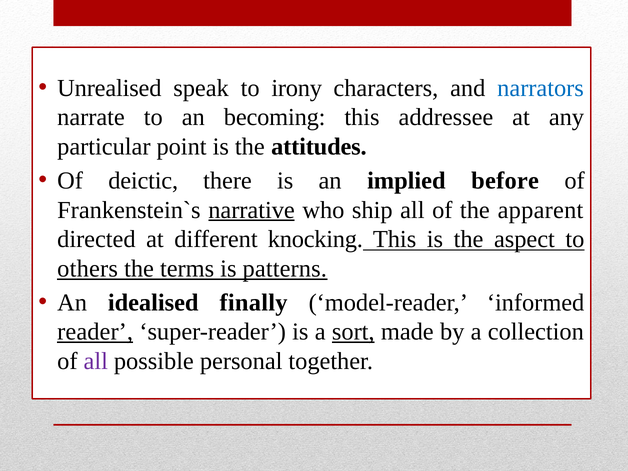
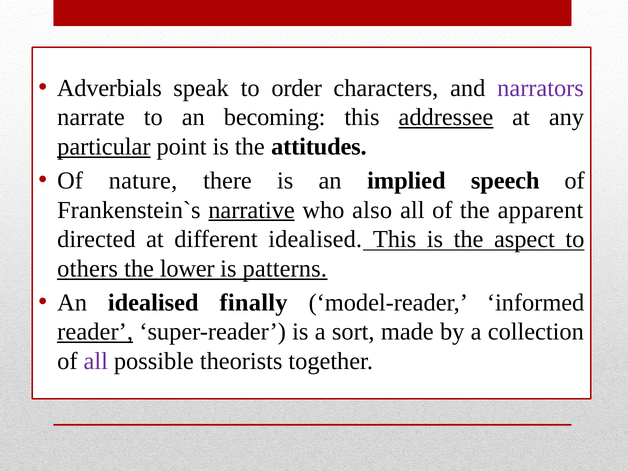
Unrealised: Unrealised -> Adverbials (109, 88)
irony: irony -> order (297, 88)
narrators colour: blue -> purple (541, 88)
addressee underline: none -> present (446, 117)
particular underline: none -> present (104, 147)
deictic: deictic -> nature (143, 181)
before: before -> speech (505, 181)
ship: ship -> also (372, 210)
different knocking: knocking -> idealised (315, 239)
terms: terms -> lower (187, 268)
sort underline: present -> none (353, 332)
personal: personal -> theorists (241, 361)
